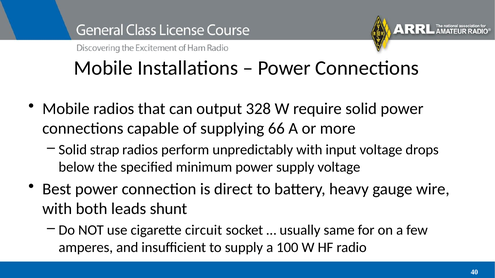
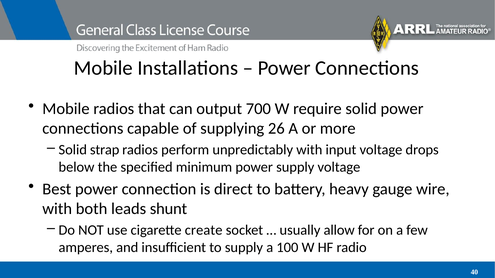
328: 328 -> 700 (258, 109)
66: 66 -> 26 (276, 129)
circuit: circuit -> create (204, 230)
same: same -> allow (339, 230)
